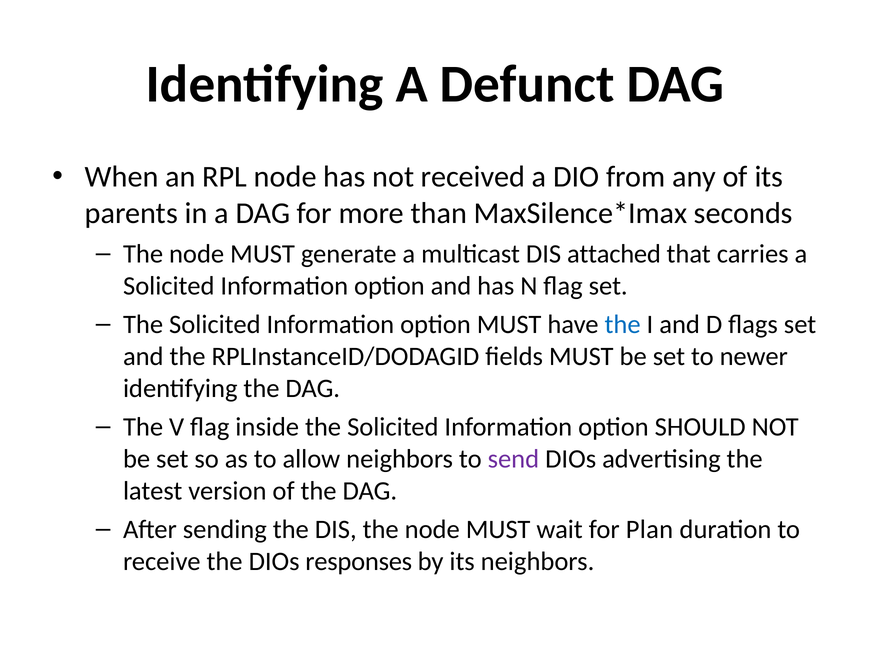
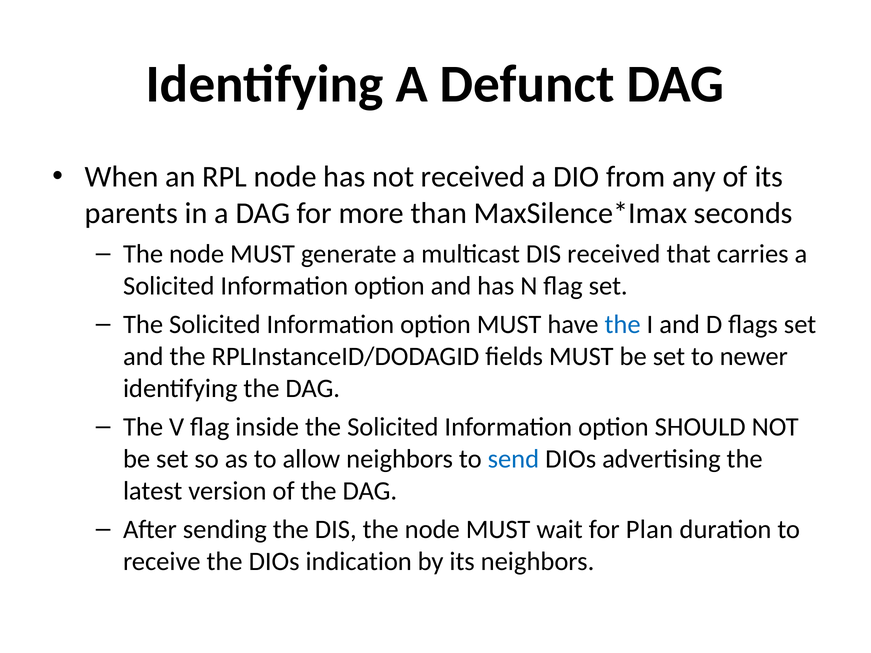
DIS attached: attached -> received (614, 254)
send colour: purple -> blue (513, 459)
responses: responses -> indication (359, 562)
